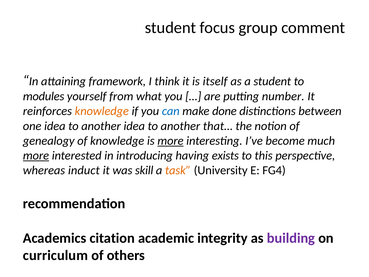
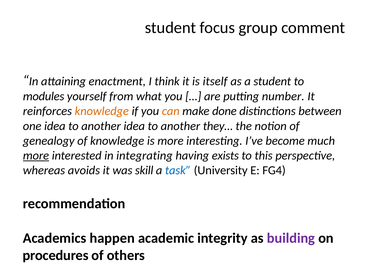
framework: framework -> enactment (117, 81)
can colour: blue -> orange (171, 111)
that…: that… -> they… (218, 126)
more underline: present -> none (170, 141)
introducing: introducing -> integrating (144, 155)
induct: induct -> avoids (84, 170)
task colour: orange -> blue (178, 170)
citation: citation -> happen (112, 238)
curriculum: curriculum -> procedures (56, 255)
